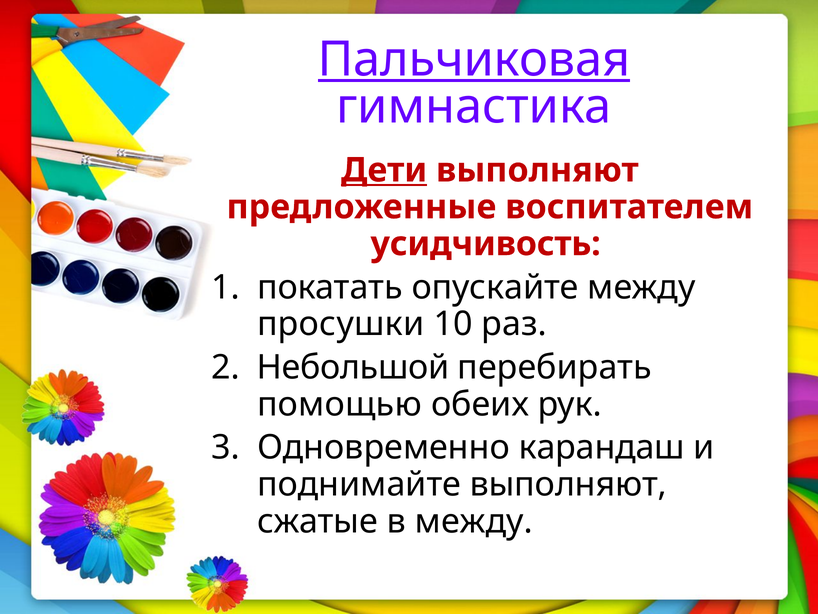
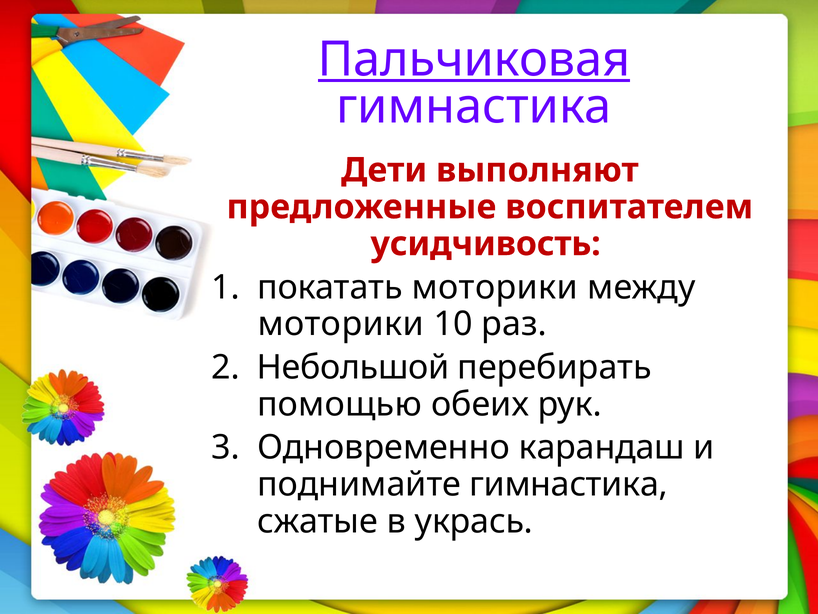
Дети underline: present -> none (384, 170)
покатать опускайте: опускайте -> моторики (495, 287)
просушки: просушки -> моторики (341, 324)
поднимайте выполняют: выполняют -> гимнастика (568, 484)
в между: между -> укрась (474, 521)
